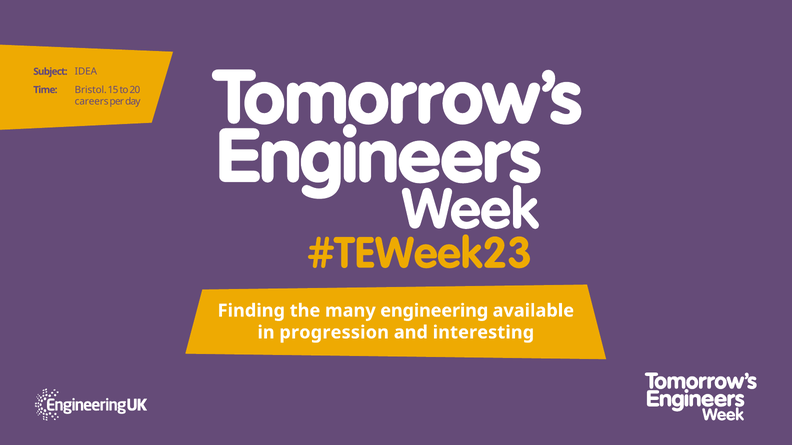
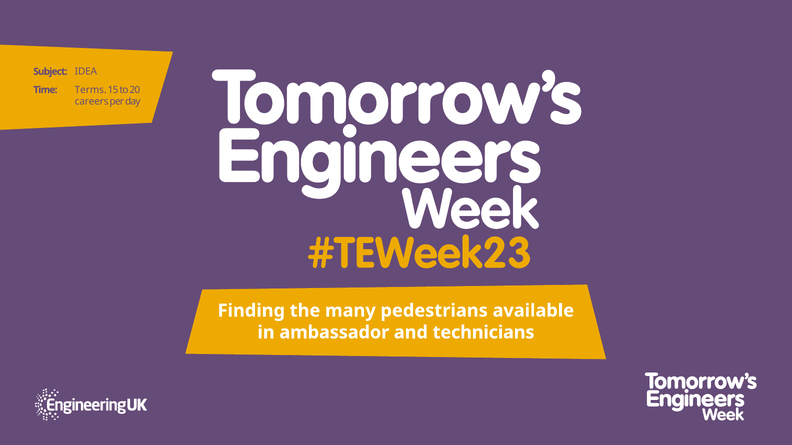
Bristol: Bristol -> Terms (91, 90)
engineering: engineering -> pedestrians (434, 311)
progression: progression -> ambassador (334, 333)
interesting: interesting -> technicians (484, 333)
